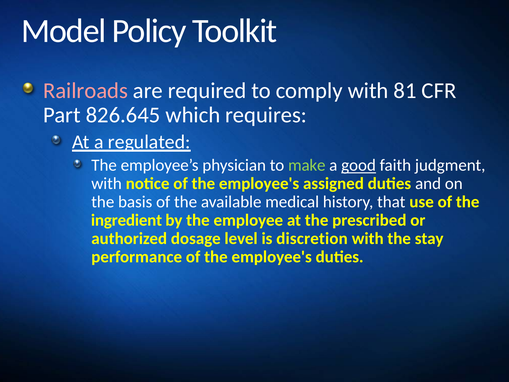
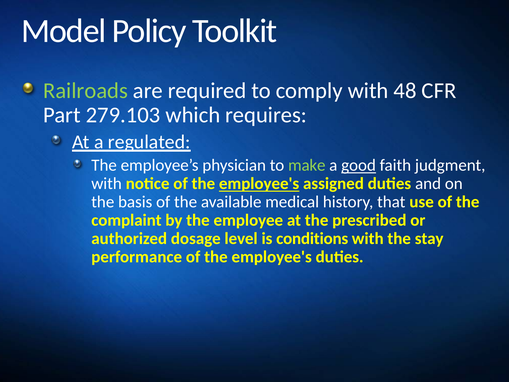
Railroads colour: pink -> light green (86, 91)
81: 81 -> 48 (405, 91)
826.645: 826.645 -> 279.103 (123, 115)
employee's underline: none -> present (259, 184)
ingredient: ingredient -> complaint (126, 220)
discretion: discretion -> conditions (312, 239)
